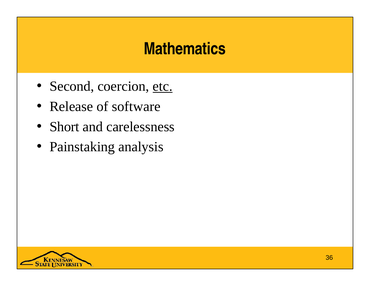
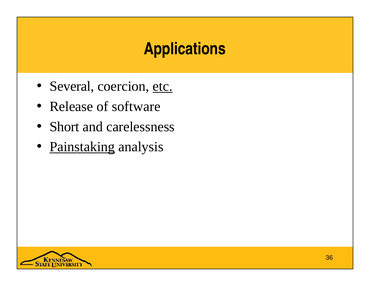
Mathematics: Mathematics -> Applications (185, 49)
Second: Second -> Several (72, 86)
Painstaking underline: none -> present (82, 147)
